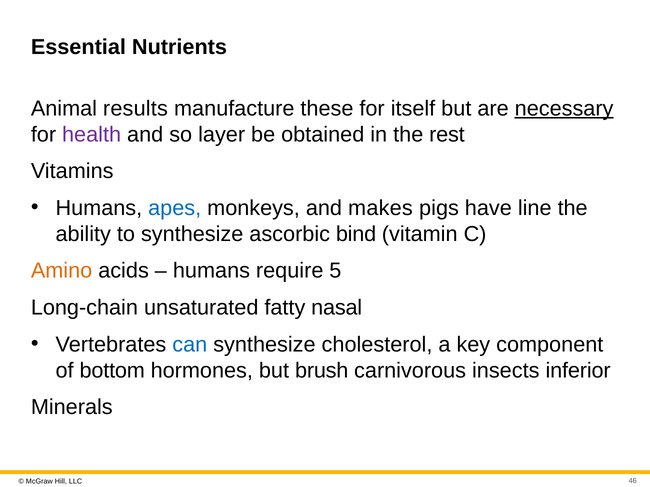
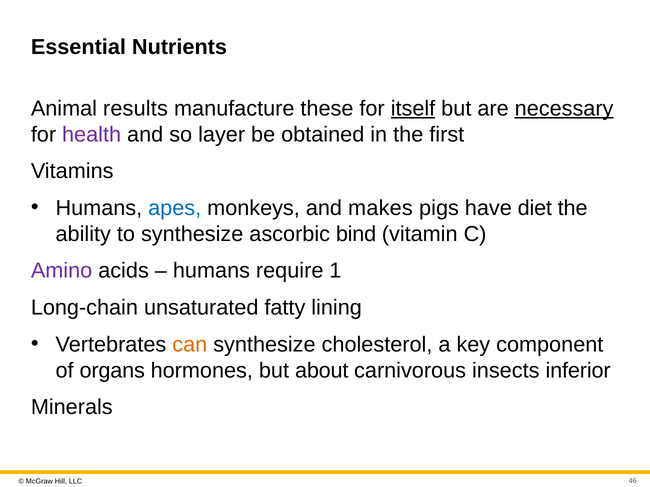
itself underline: none -> present (413, 109)
rest: rest -> first (447, 135)
line: line -> diet (535, 208)
Amino colour: orange -> purple (62, 271)
5: 5 -> 1 (335, 271)
nasal: nasal -> lining (337, 308)
can colour: blue -> orange (190, 345)
bottom: bottom -> organs (112, 371)
brush: brush -> about (322, 371)
